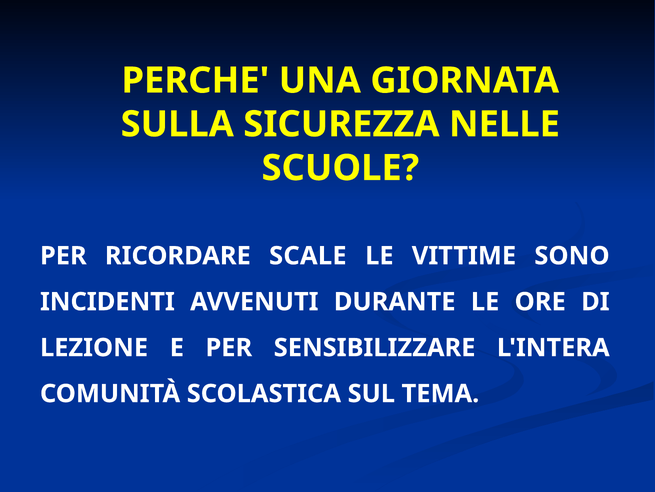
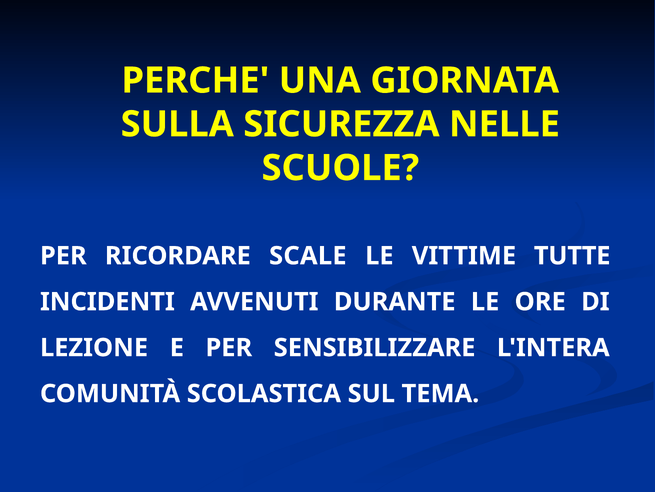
SONO: SONO -> TUTTE (572, 256)
